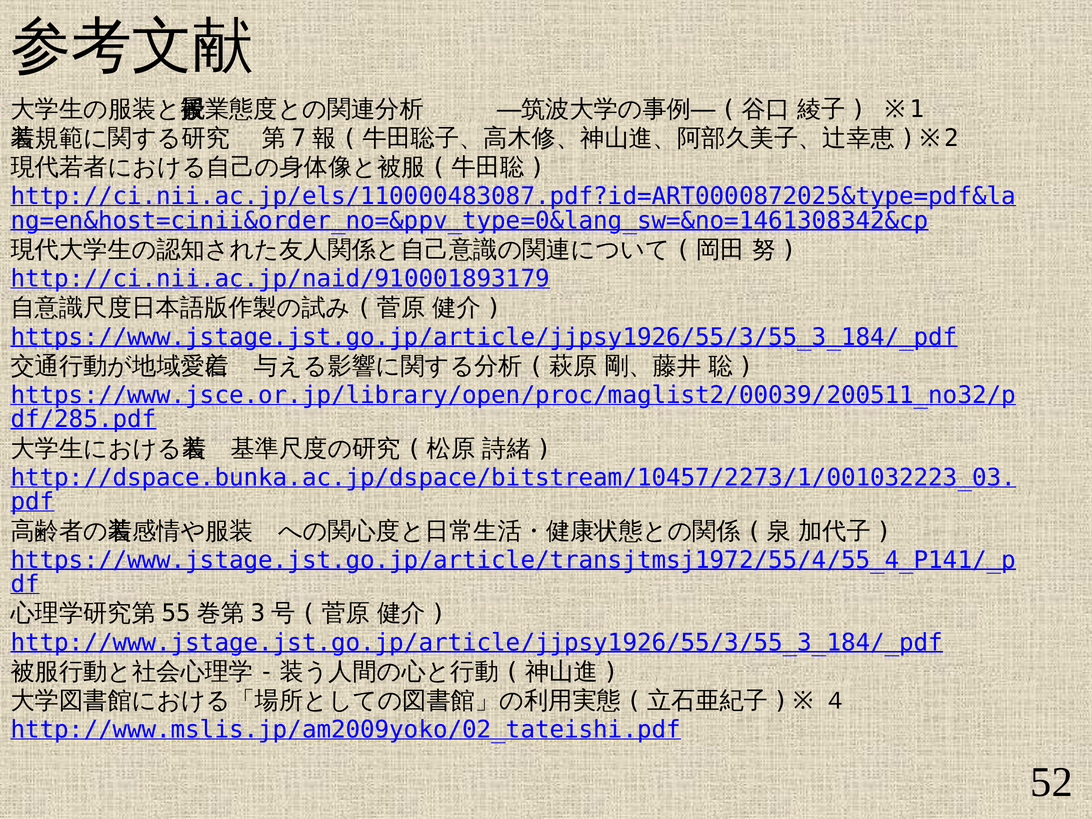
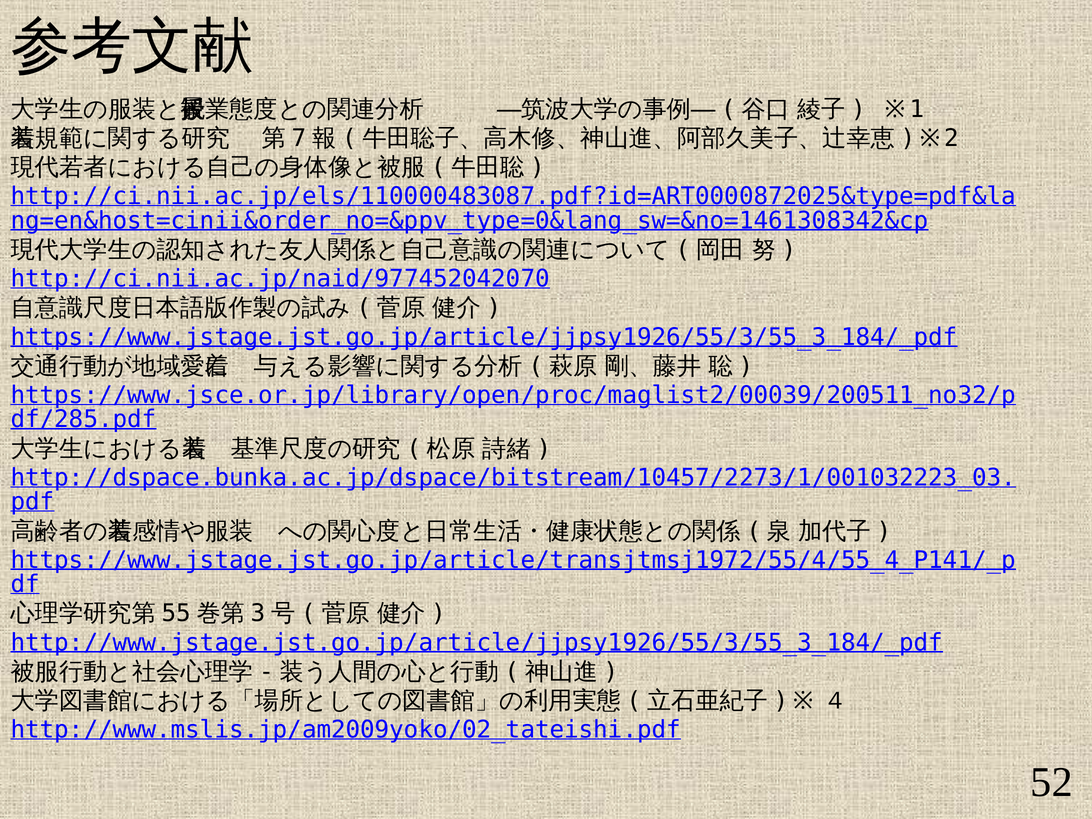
http://ci.nii.ac.jp/naid/910001893179: http://ci.nii.ac.jp/naid/910001893179 -> http://ci.nii.ac.jp/naid/977452042070 (280, 279)
